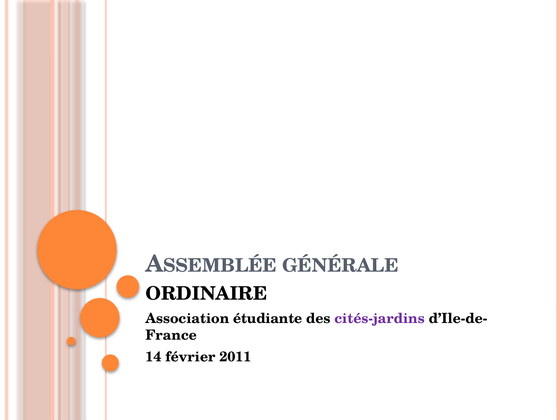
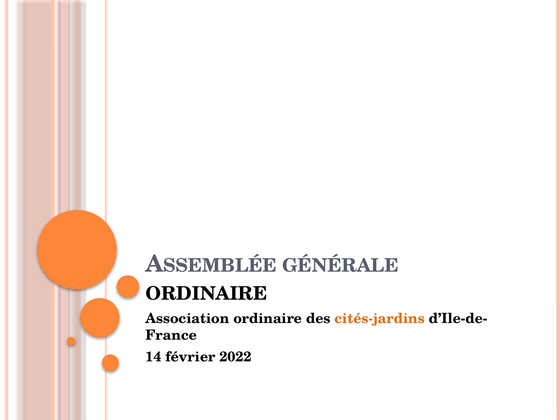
Association étudiante: étudiante -> ordinaire (268, 319)
cités-jardins colour: purple -> orange (380, 319)
2011: 2011 -> 2022 (235, 357)
